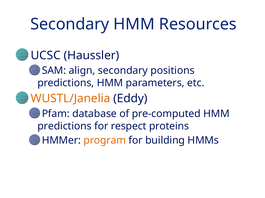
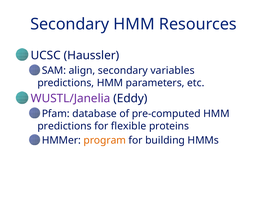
positions: positions -> variables (173, 71)
WUSTL/Janelia colour: orange -> purple (71, 99)
respect: respect -> flexible (129, 126)
